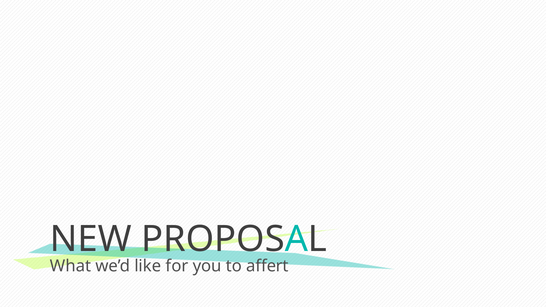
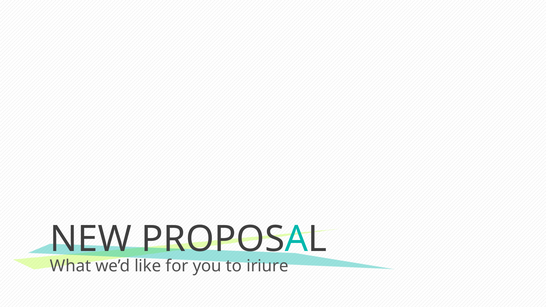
affert: affert -> iriure (267, 266)
